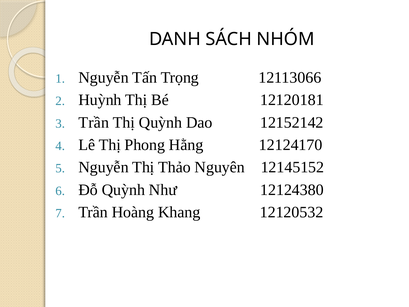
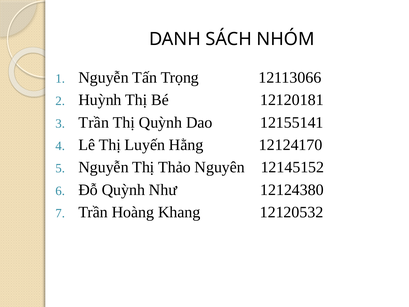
12152142: 12152142 -> 12155141 (292, 122)
Phong: Phong -> Luyến (145, 145)
